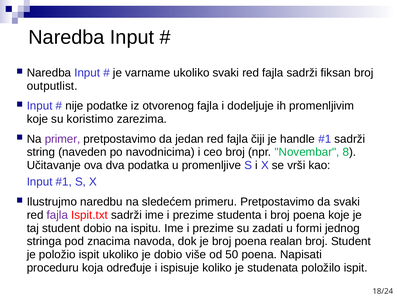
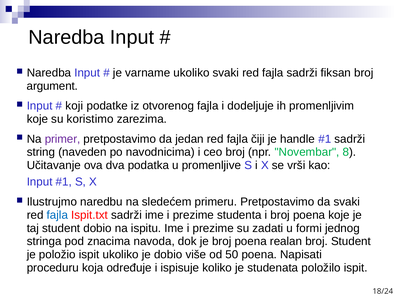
outputlist: outputlist -> argument (52, 86)
nije: nije -> koji (74, 106)
fajla colour: purple -> blue (57, 215)
